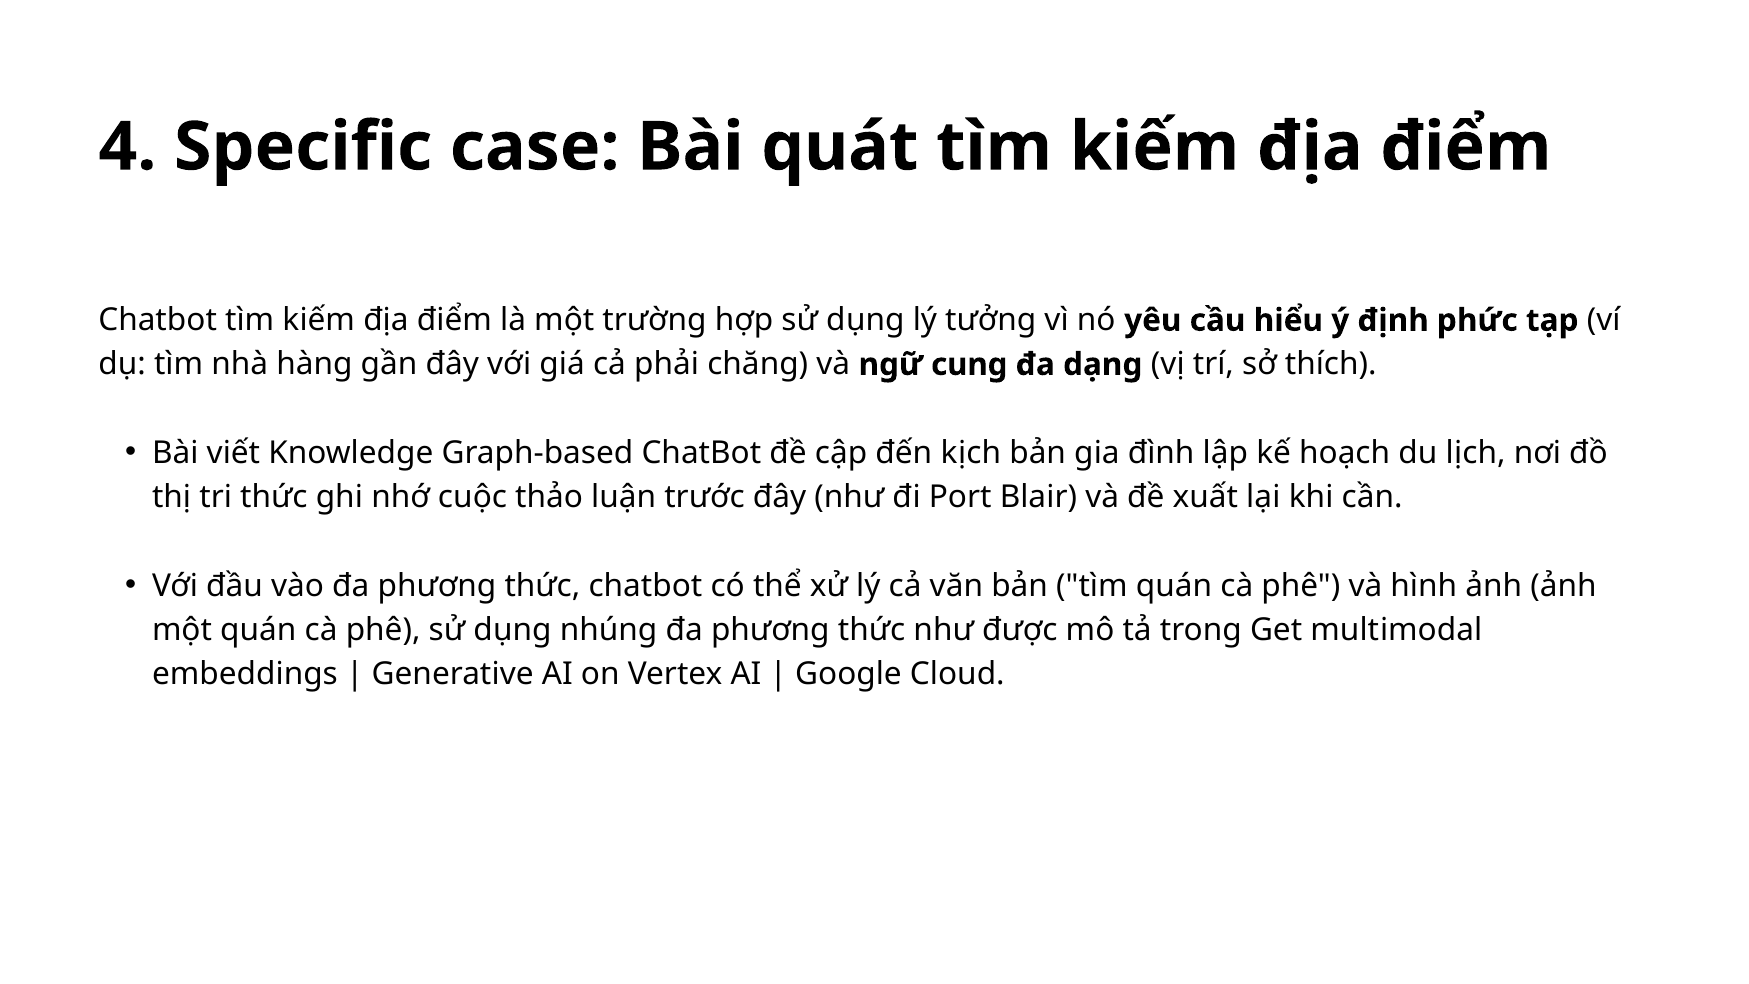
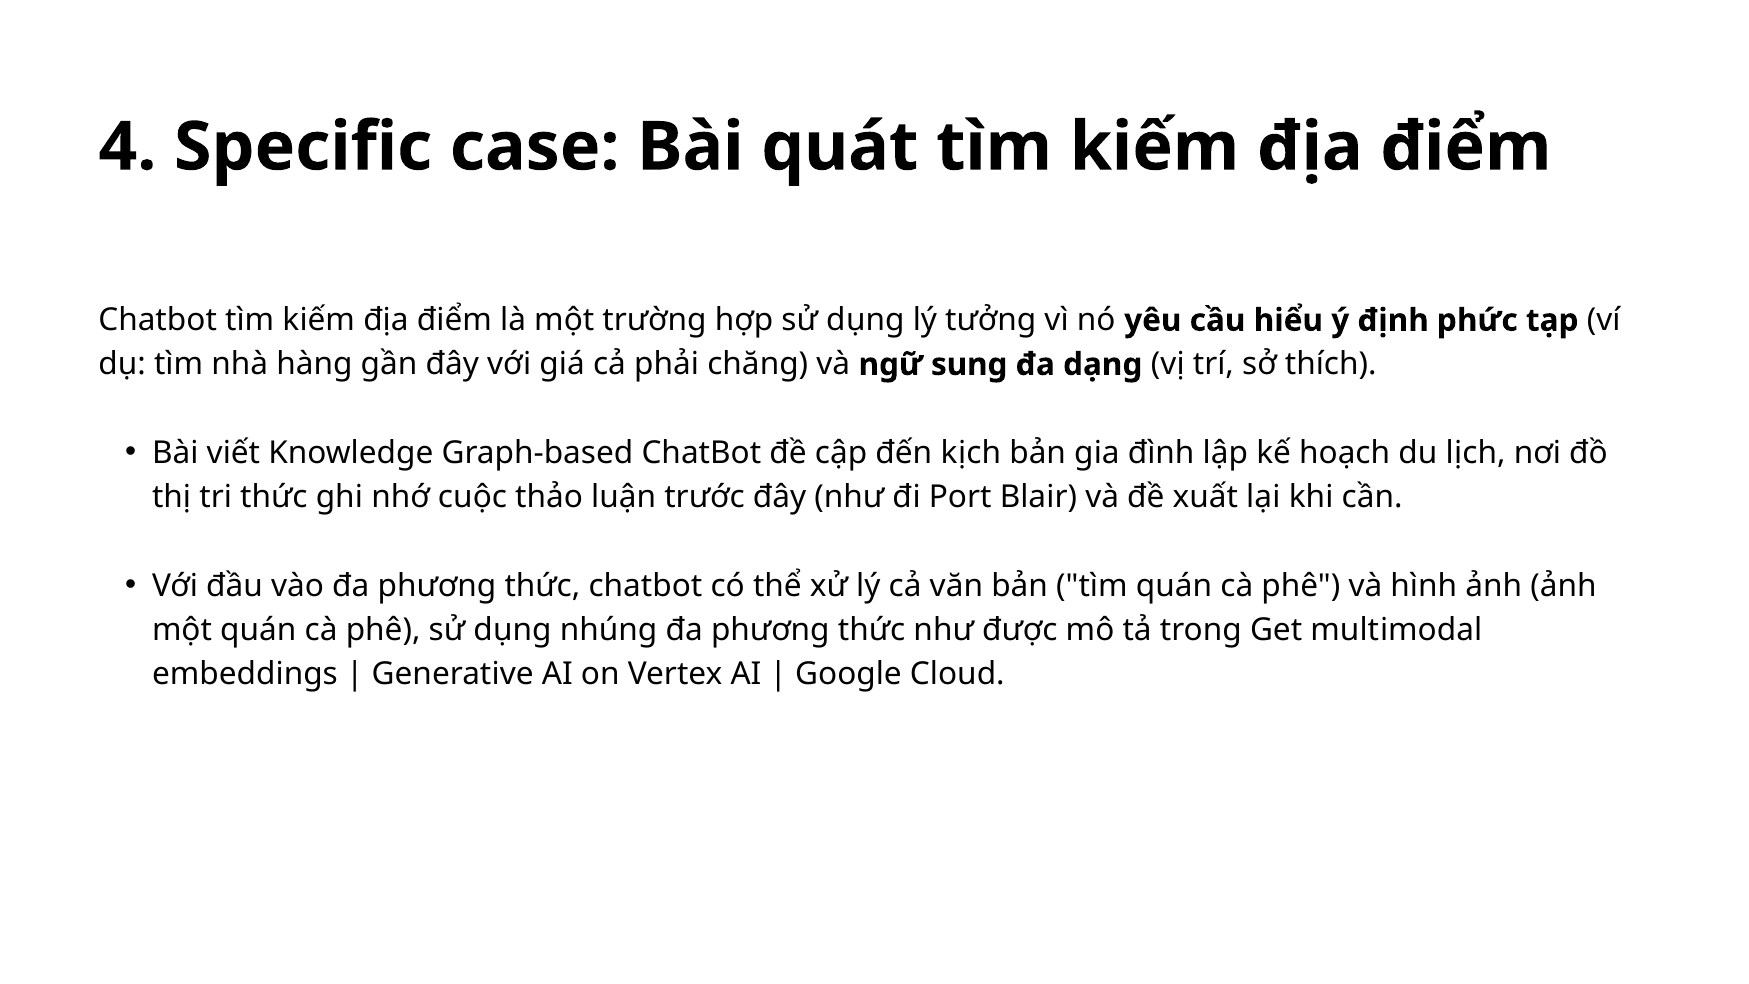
cung: cung -> sung (969, 364)
